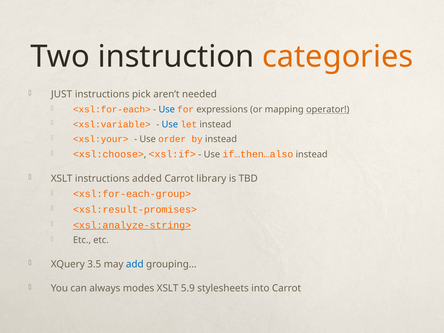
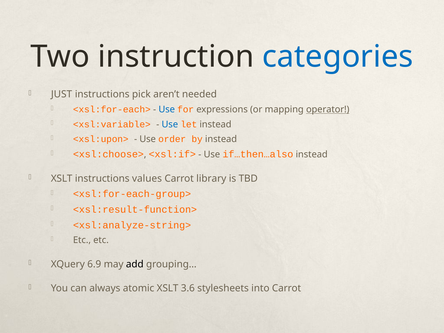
categories colour: orange -> blue (338, 56)
<xsl:your>: <xsl:your> -> <xsl:upon> (101, 139)
added: added -> values (147, 178)
<xsl:result-promises>: <xsl:result-promises> -> <xsl:result-function> (135, 210)
<xsl:analyze-string> underline: present -> none (132, 225)
3.5: 3.5 -> 6.9 (94, 264)
add colour: blue -> black (135, 264)
modes: modes -> atomic (139, 288)
5.9: 5.9 -> 3.6 (188, 288)
